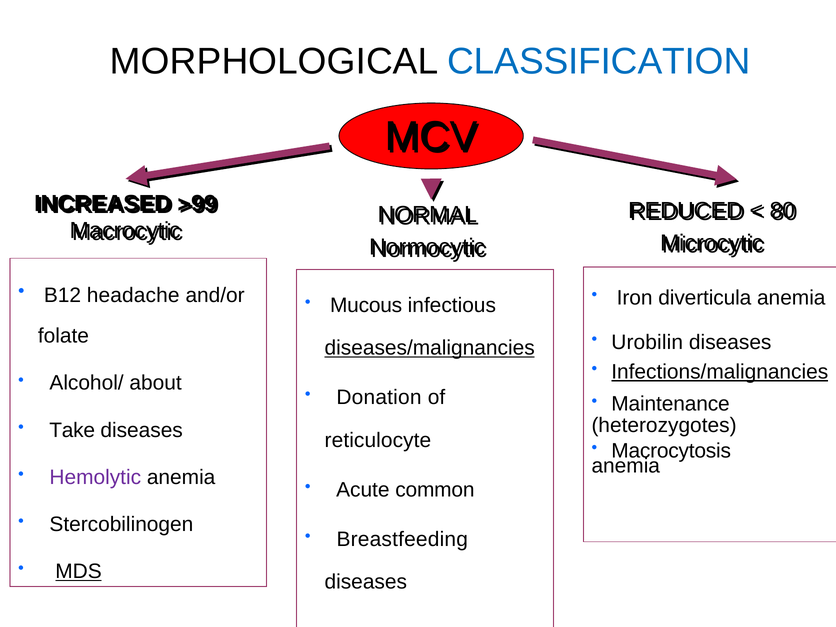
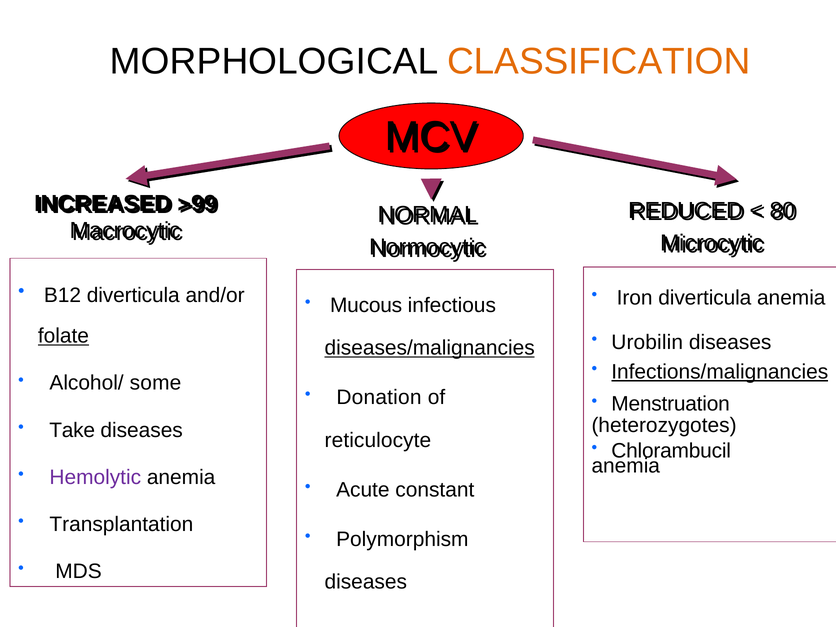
CLASSIFICATION colour: blue -> orange (599, 62)
B12 headache: headache -> diverticula (133, 295)
folate underline: none -> present (63, 336)
about: about -> some (156, 383)
Maintenance: Maintenance -> Menstruation (671, 404)
Macrocytosis: Macrocytosis -> Chlorambucil (671, 451)
common: common -> constant (435, 490)
Stercobilinogen: Stercobilinogen -> Transplantation (121, 524)
Breastfeeding: Breastfeeding -> Polymorphism (402, 539)
MDS underline: present -> none (79, 571)
